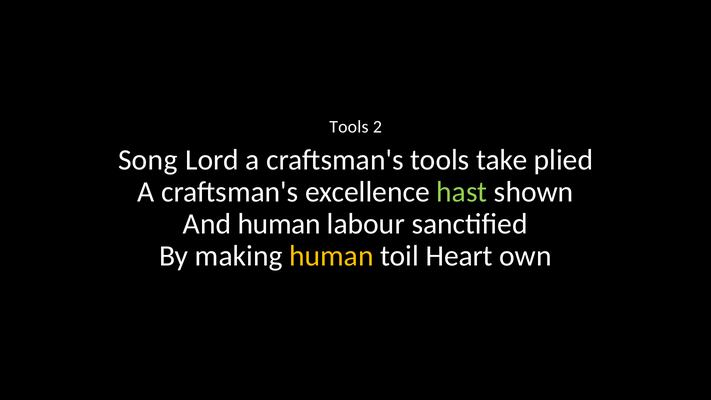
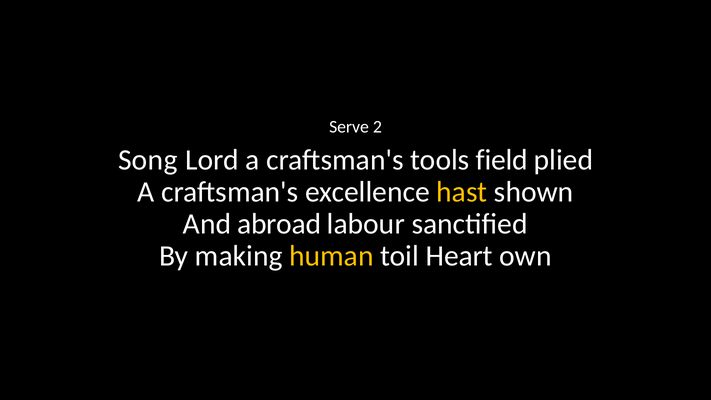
Tools: Tools -> Serve (349, 127)
take: take -> field (502, 160)
hast colour: light green -> yellow (462, 192)
And human: human -> abroad (279, 224)
